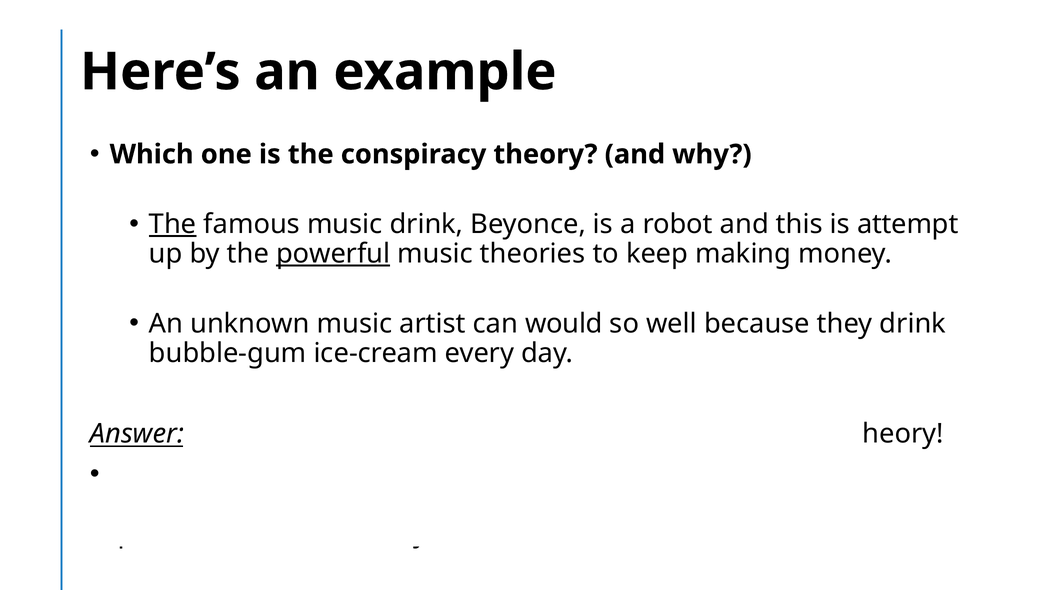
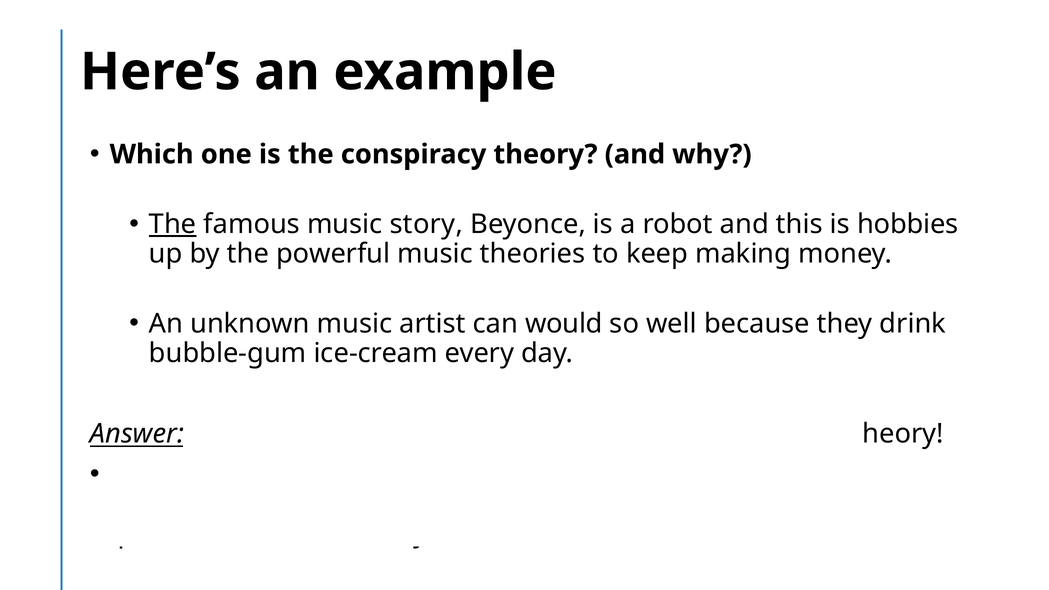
music drink: drink -> story (426, 224)
attempt: attempt -> hobbies (908, 224)
powerful underline: present -> none (333, 254)
